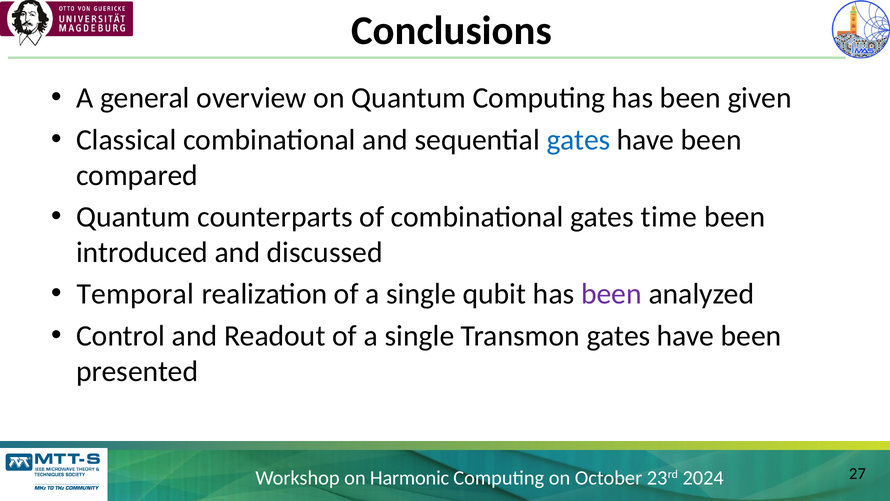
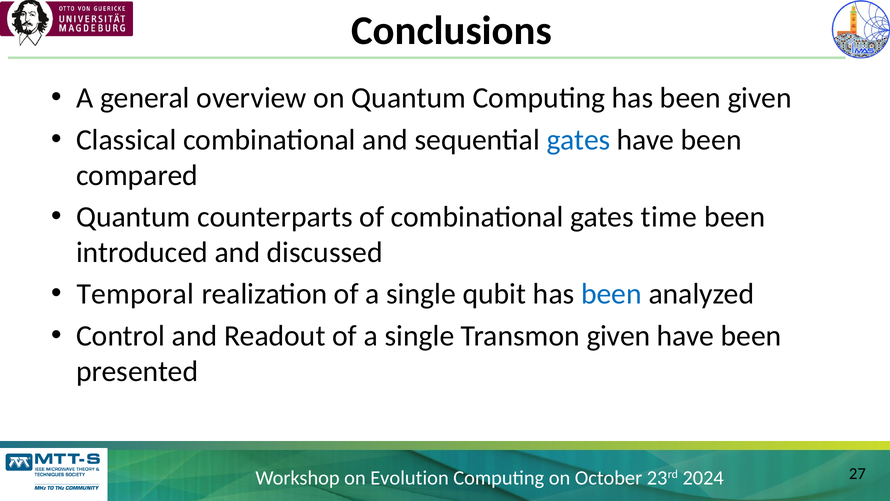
been colour: purple -> blue (611, 294)
Transmon gates: gates -> given (618, 336)
Harmonic: Harmonic -> Evolution (409, 478)
